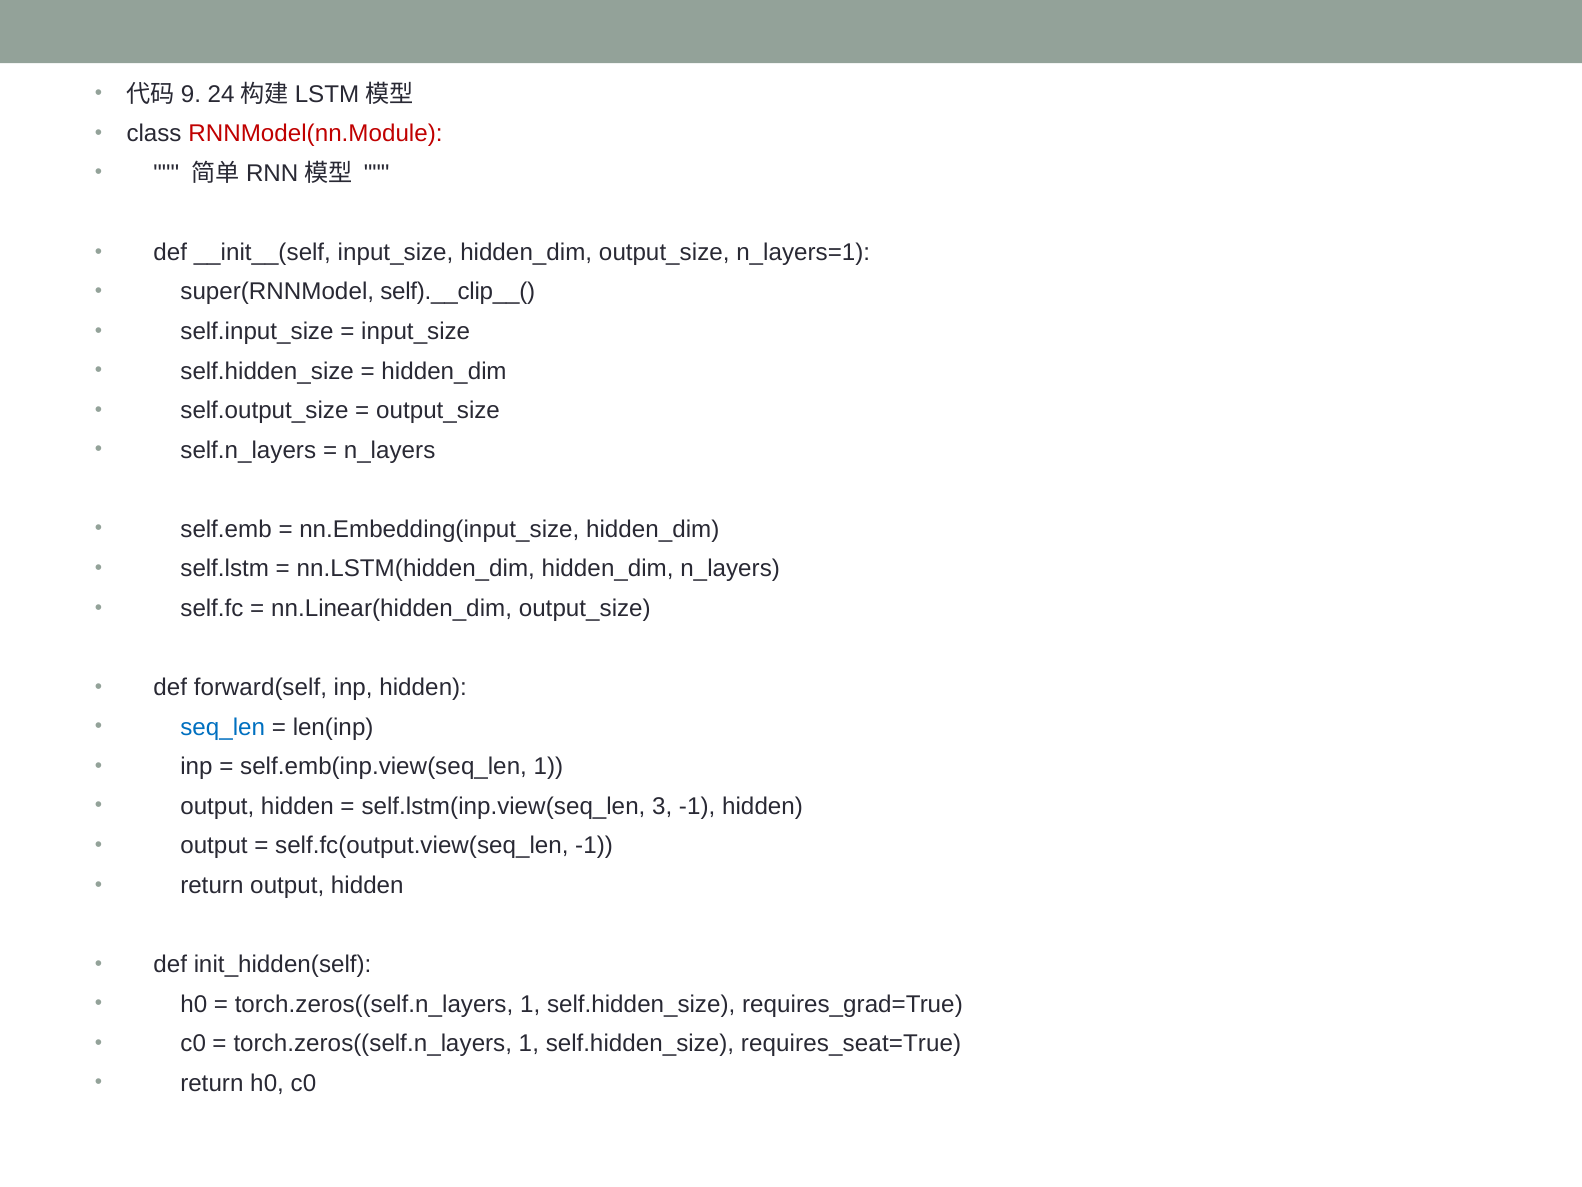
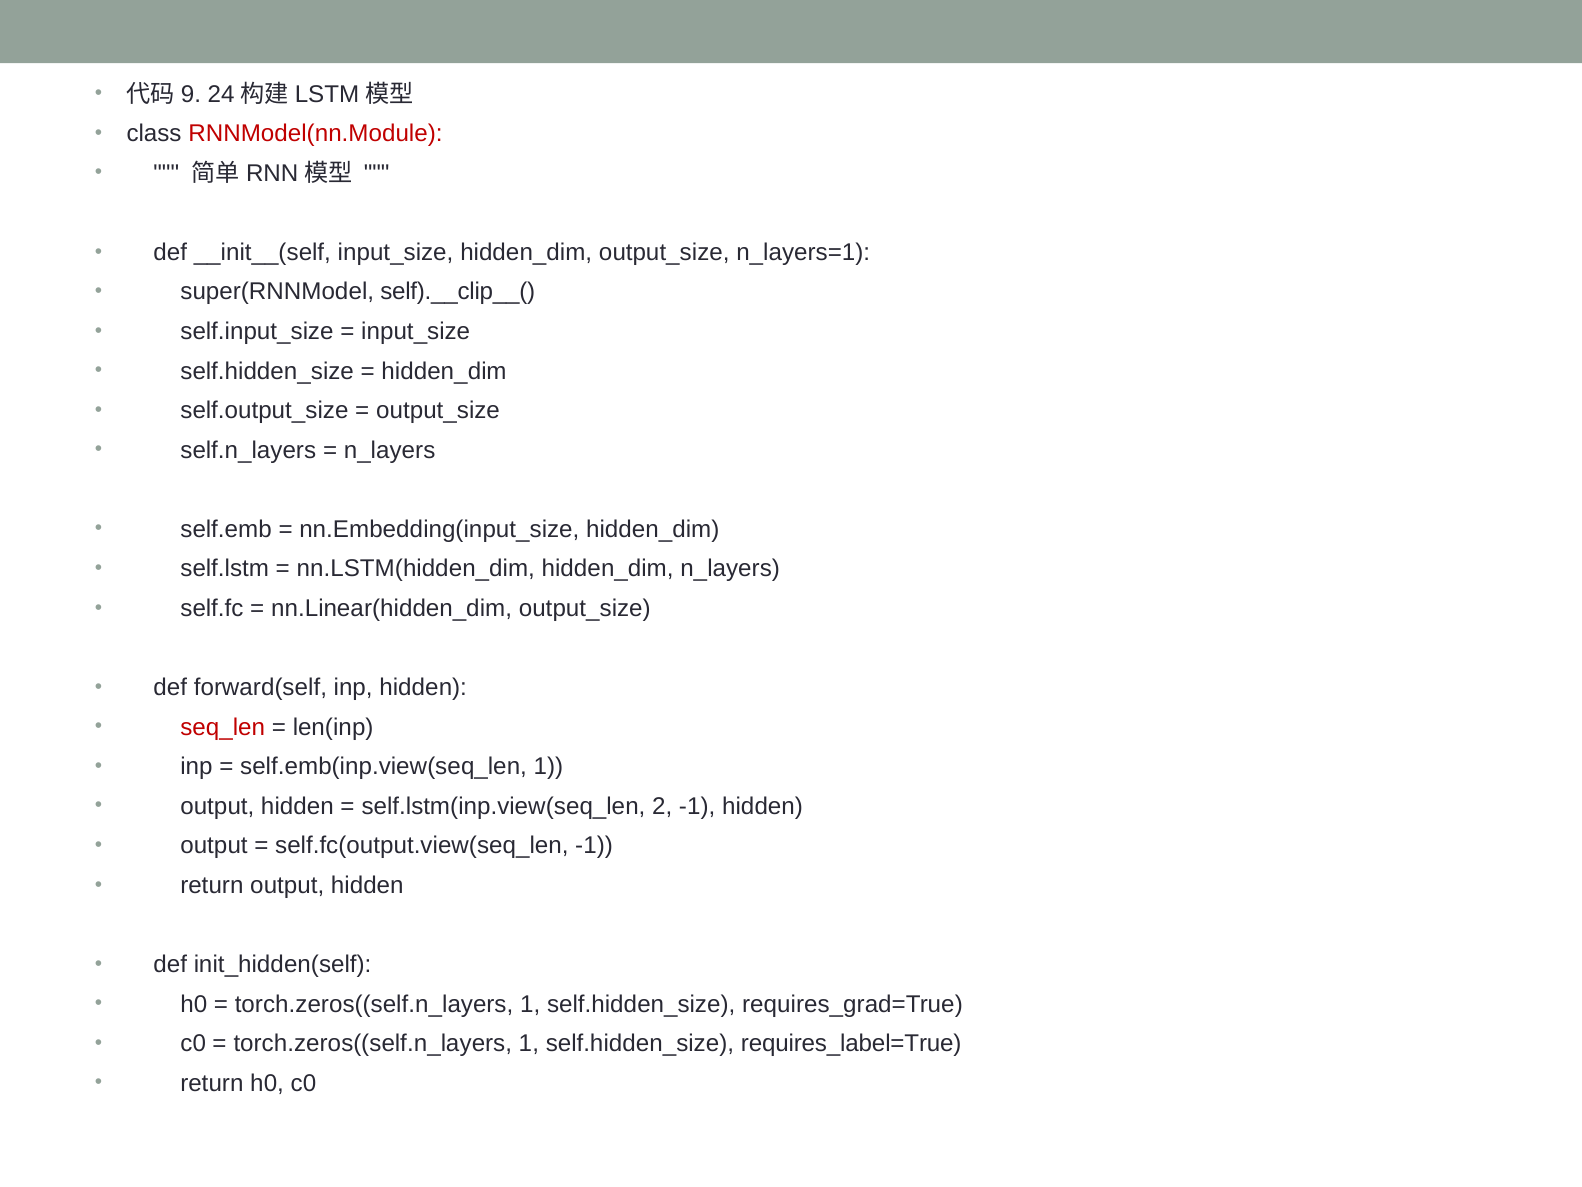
seq_len colour: blue -> red (223, 727)
3: 3 -> 2 (662, 806)
requires_seat=True: requires_seat=True -> requires_label=True (851, 1043)
